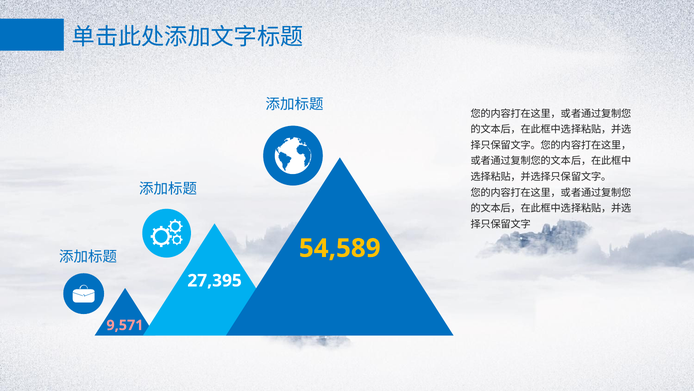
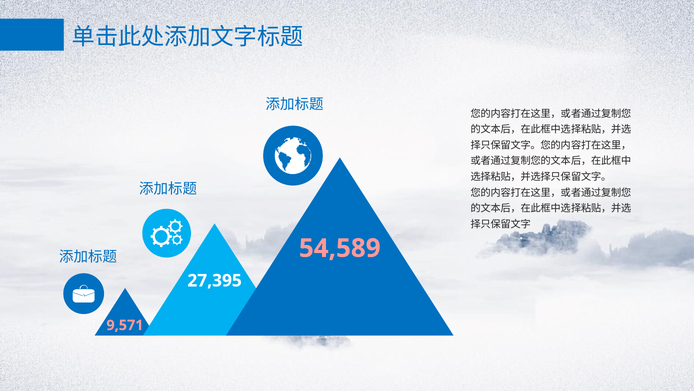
54,589 colour: yellow -> pink (340, 248)
